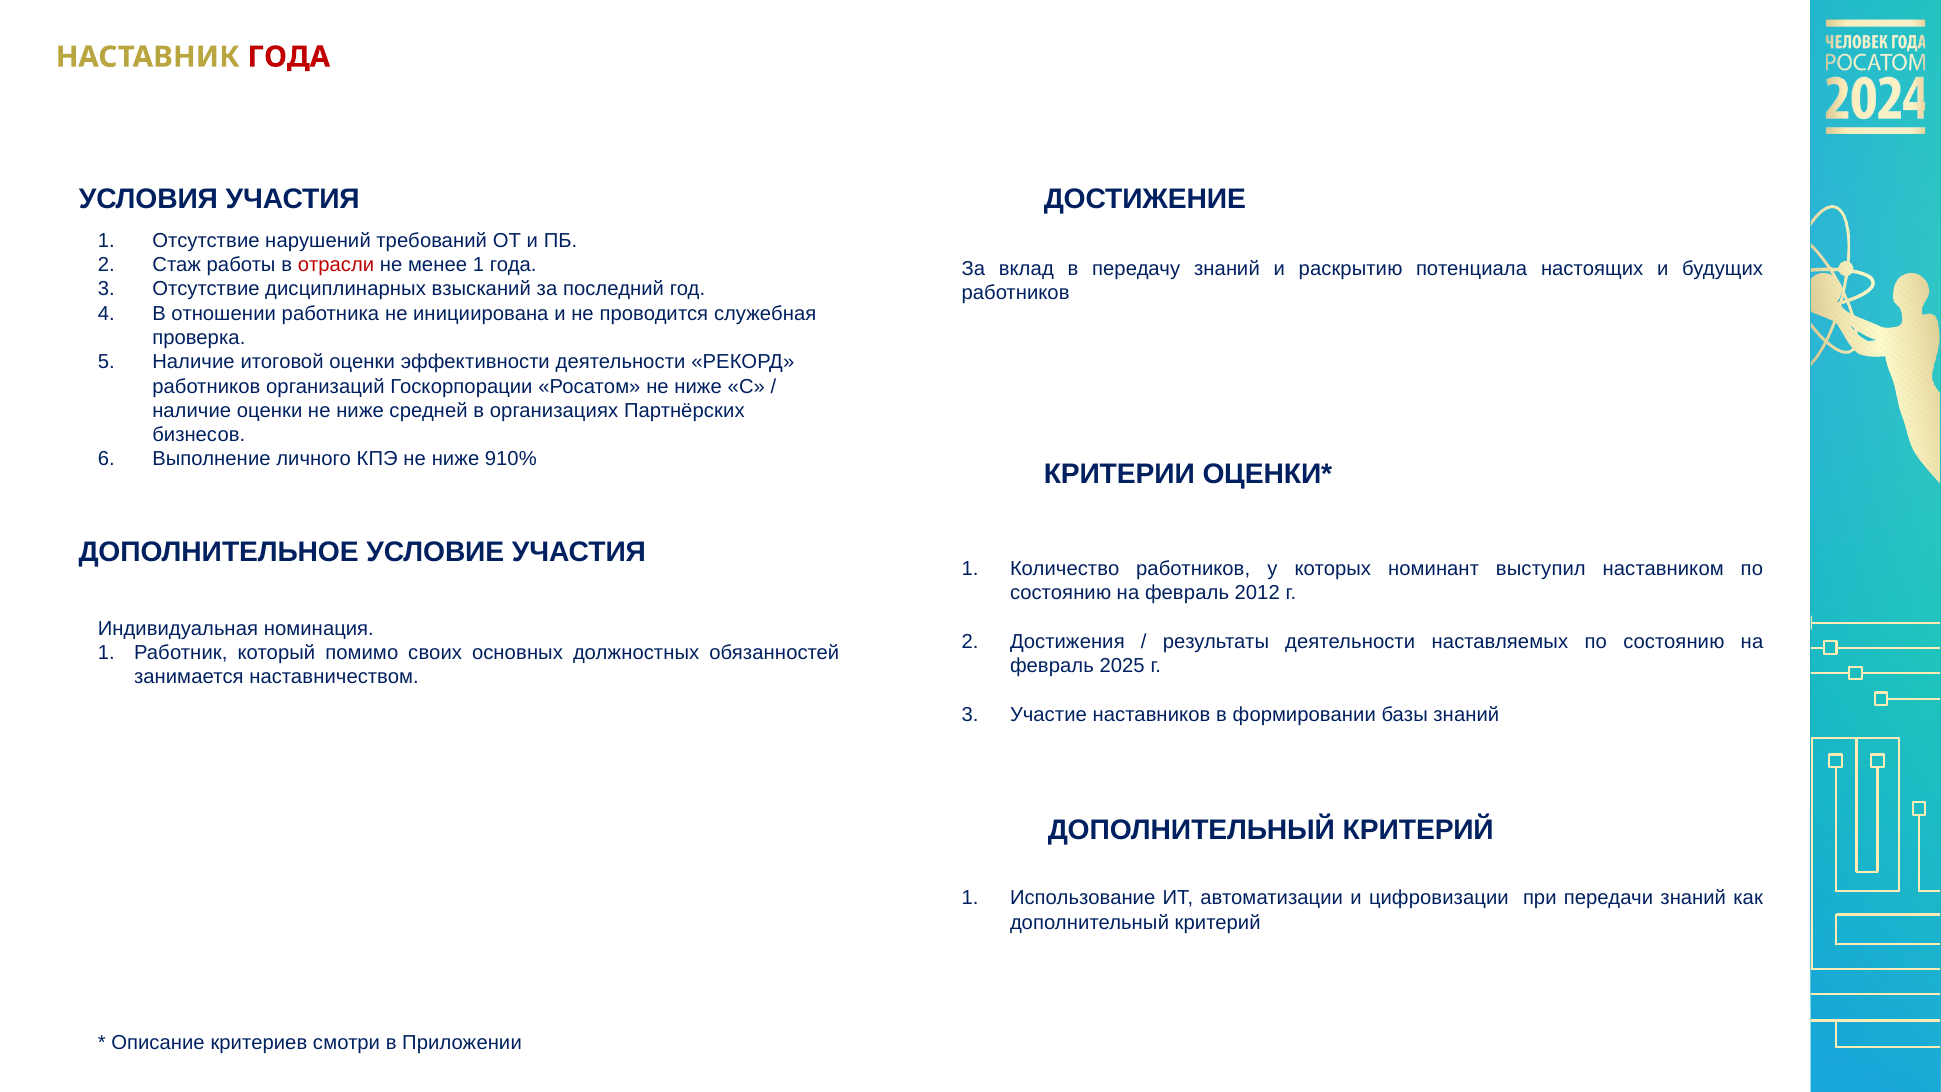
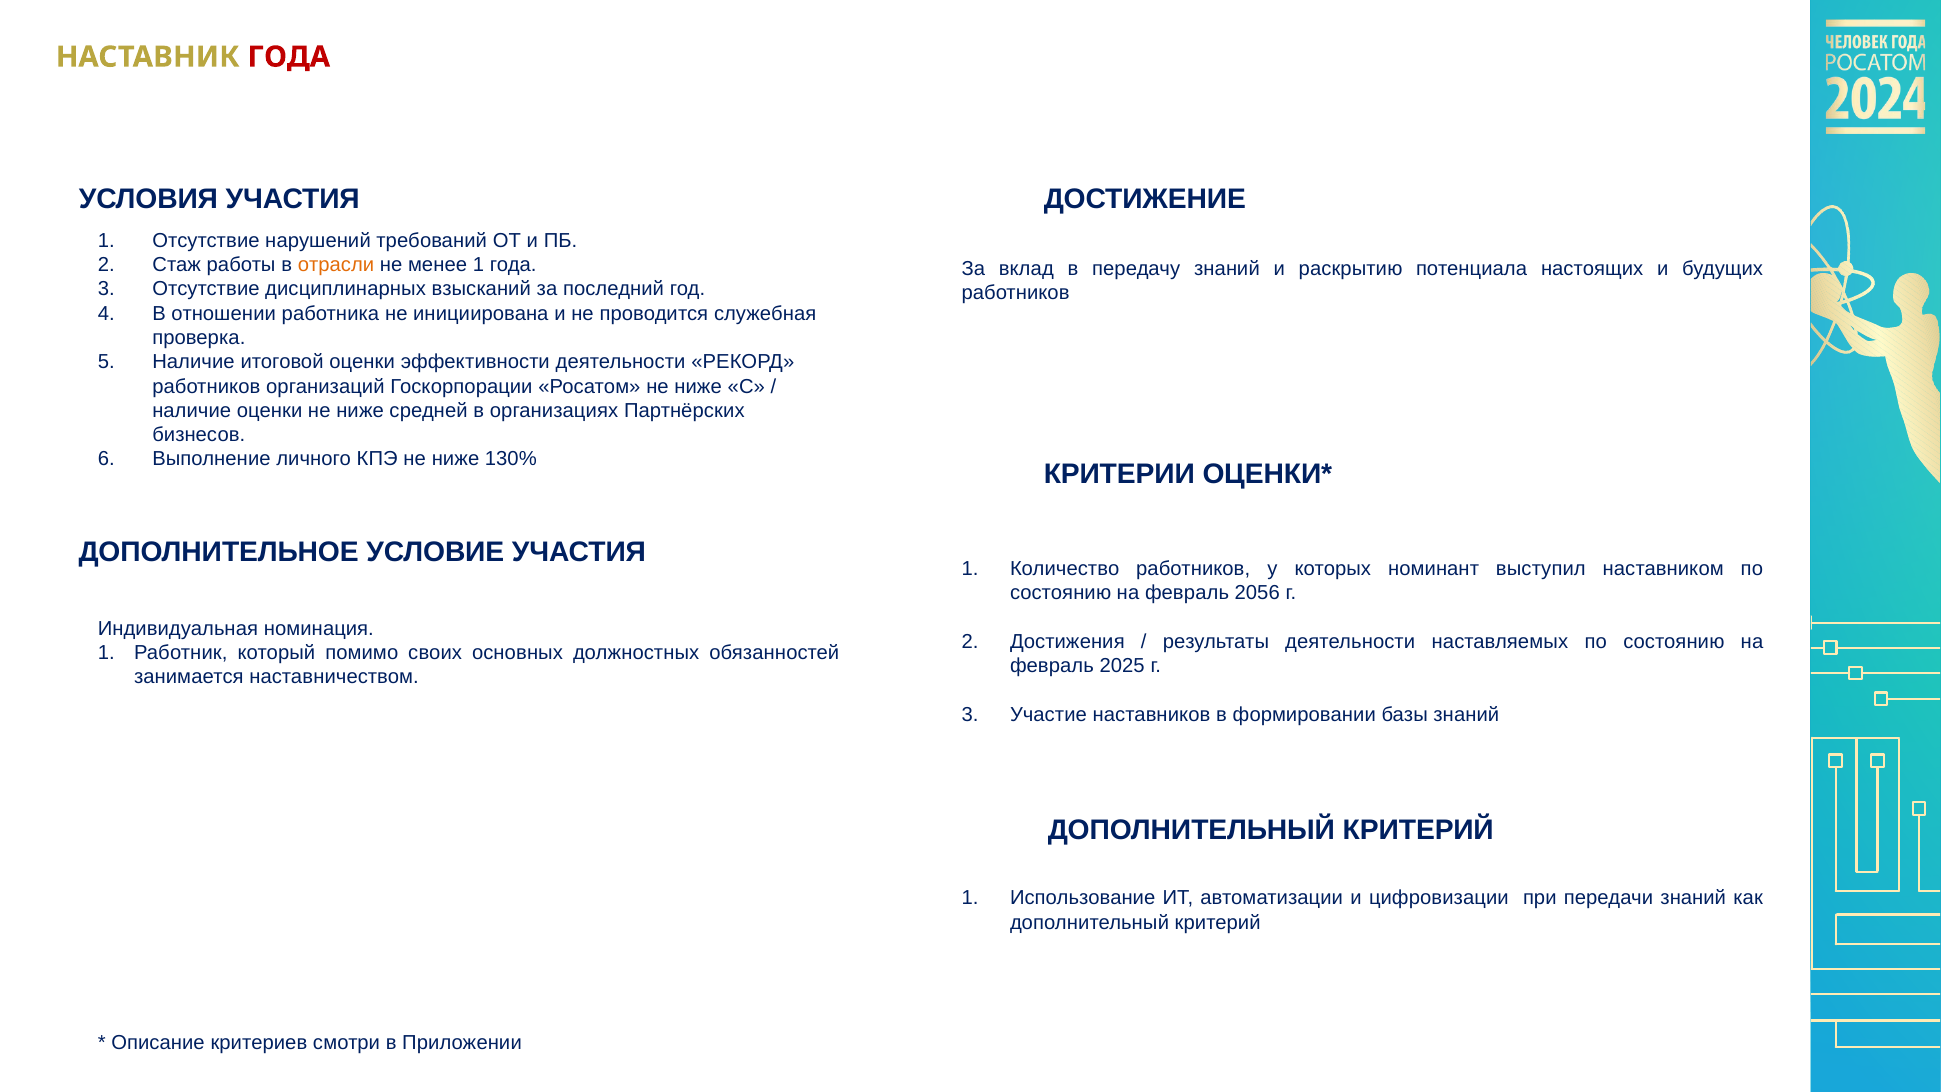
отрасли colour: red -> orange (336, 265)
910%: 910% -> 130% (511, 459)
2012: 2012 -> 2056 (1257, 593)
